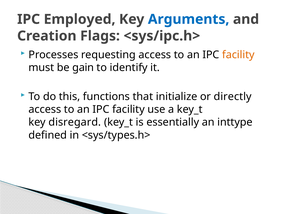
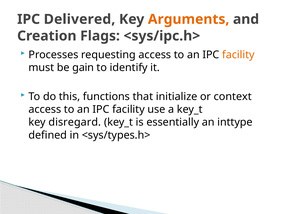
Employed: Employed -> Delivered (79, 19)
Arguments colour: blue -> orange (189, 19)
directly: directly -> context (233, 97)
